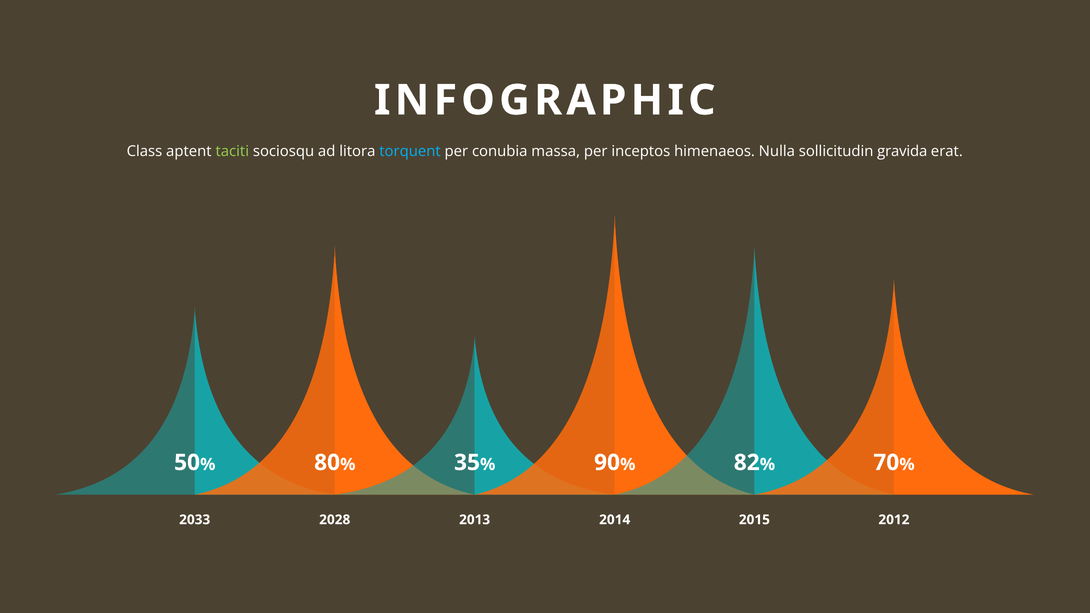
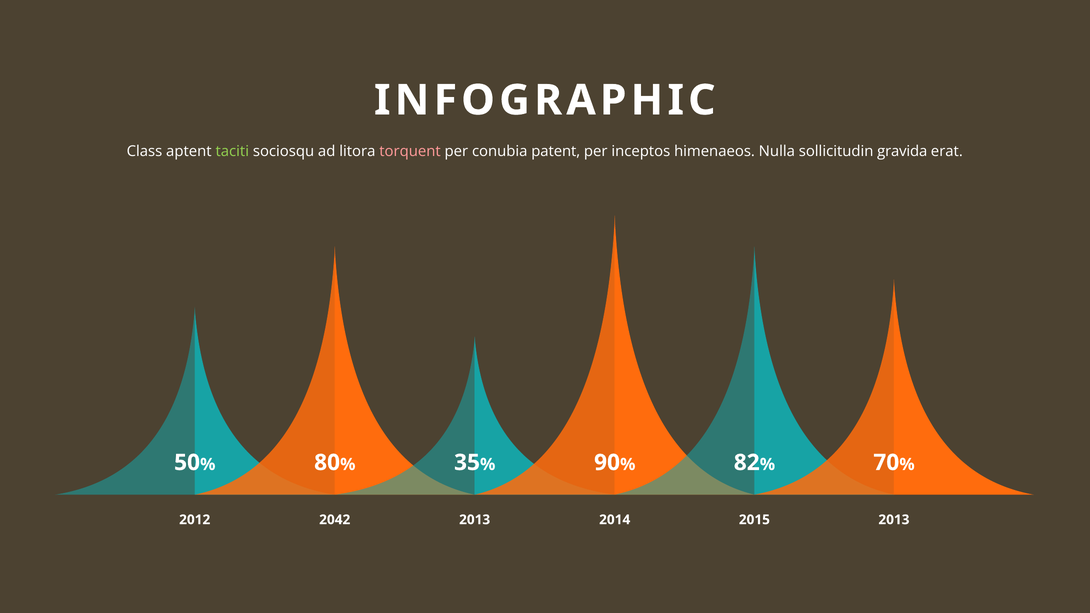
torquent colour: light blue -> pink (410, 152)
massa: massa -> patent (556, 152)
2033: 2033 -> 2012 (195, 520)
2028: 2028 -> 2042 (335, 520)
2013 2012: 2012 -> 2013 (894, 520)
